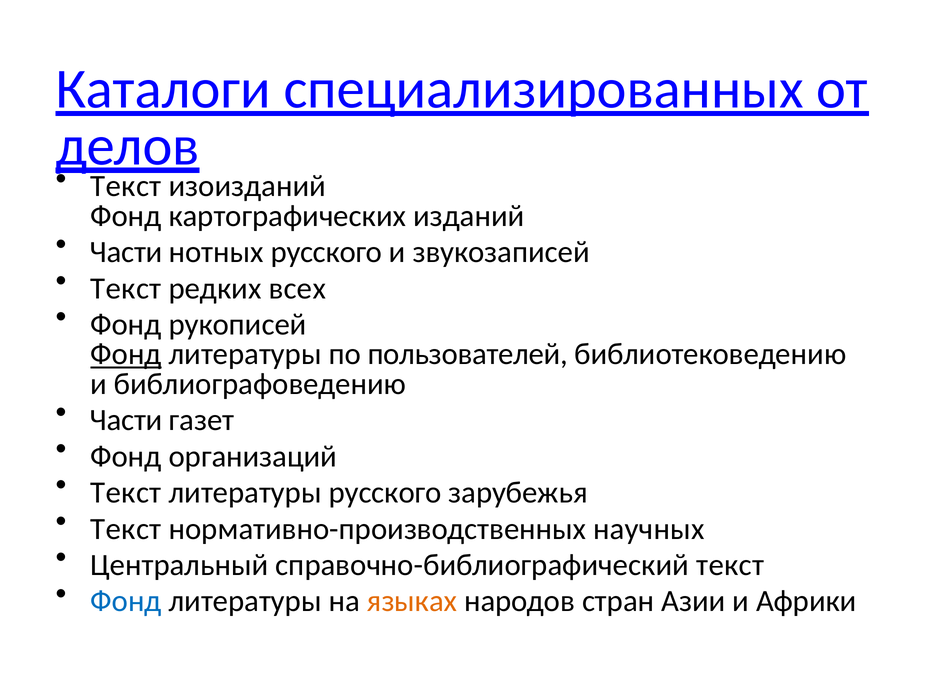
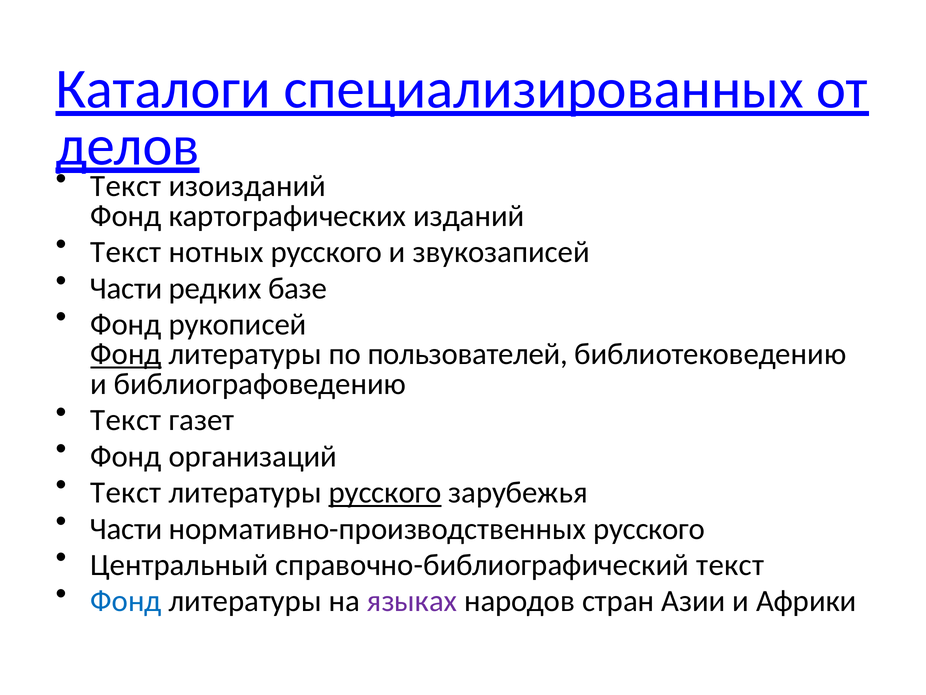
Части: Части -> Текст (126, 252)
Текст: Текст -> Части (126, 288)
всех: всех -> базе (298, 288)
Части: Части -> Текст (126, 420)
русского underline: none -> present (385, 492)
Текст: Текст -> Части (126, 528)
нормативно-производственных научных: научных -> русского (649, 528)
языках colour: orange -> purple (412, 601)
